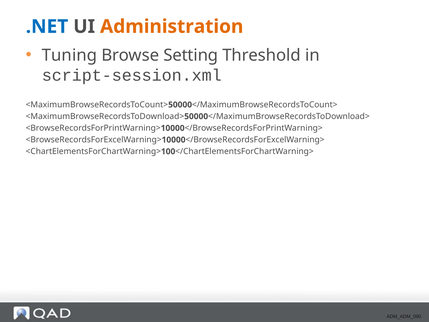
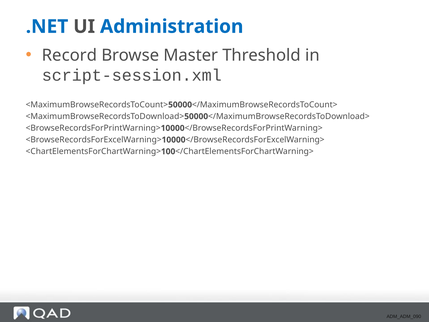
Administration colour: orange -> blue (172, 27)
Tuning: Tuning -> Record (69, 55)
Setting: Setting -> Master (191, 55)
